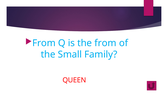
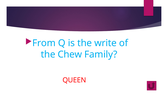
the from: from -> write (106, 43)
Small: Small -> Chew (70, 54)
